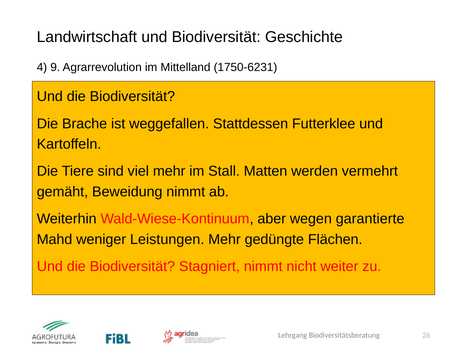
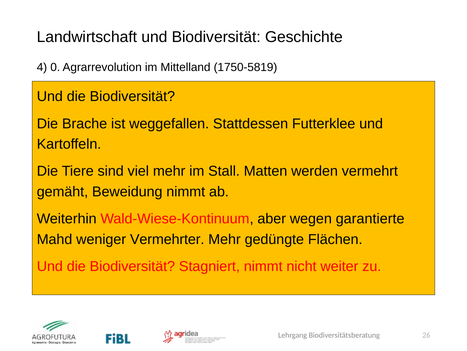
9: 9 -> 0 (55, 67)
1750-6231: 1750-6231 -> 1750-5819 (245, 67)
Leistungen: Leistungen -> Vermehrter (167, 239)
